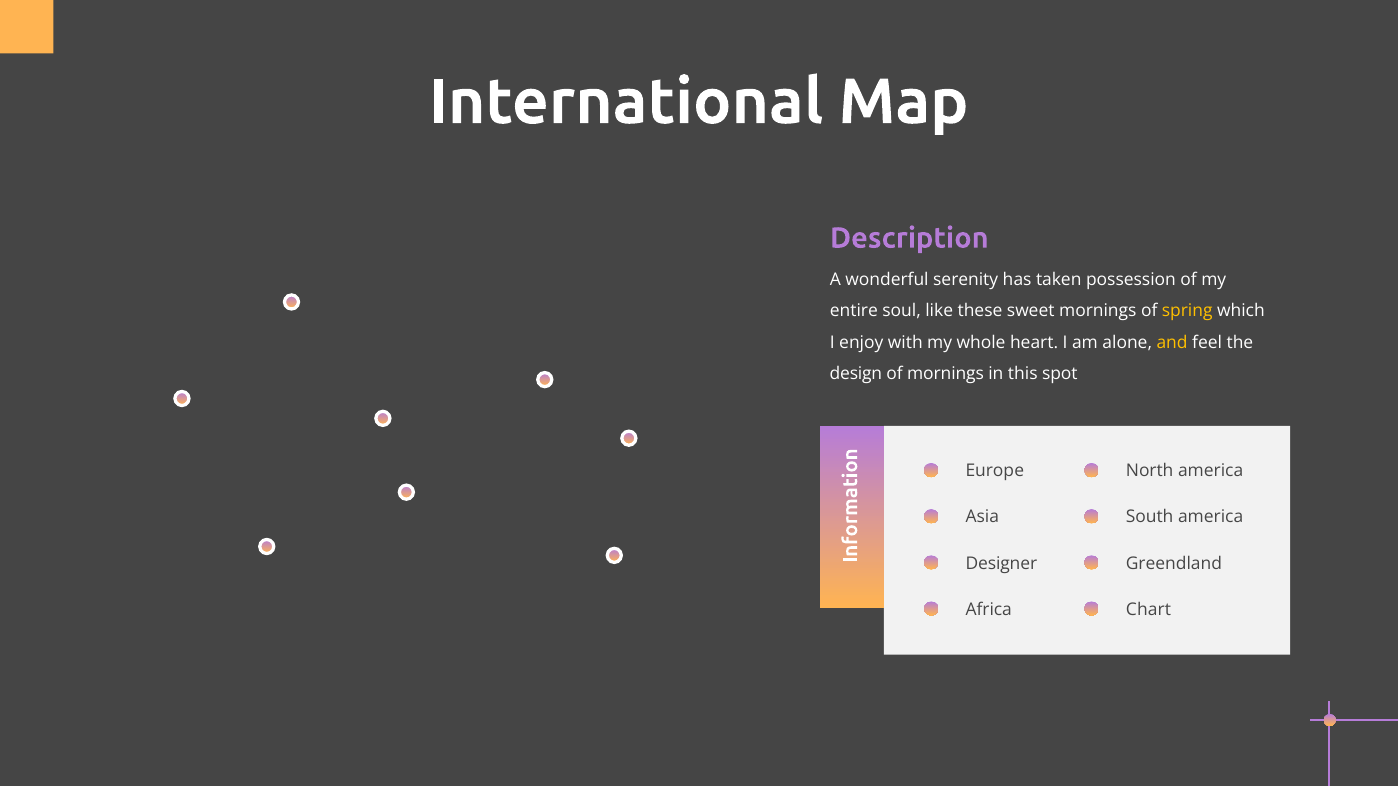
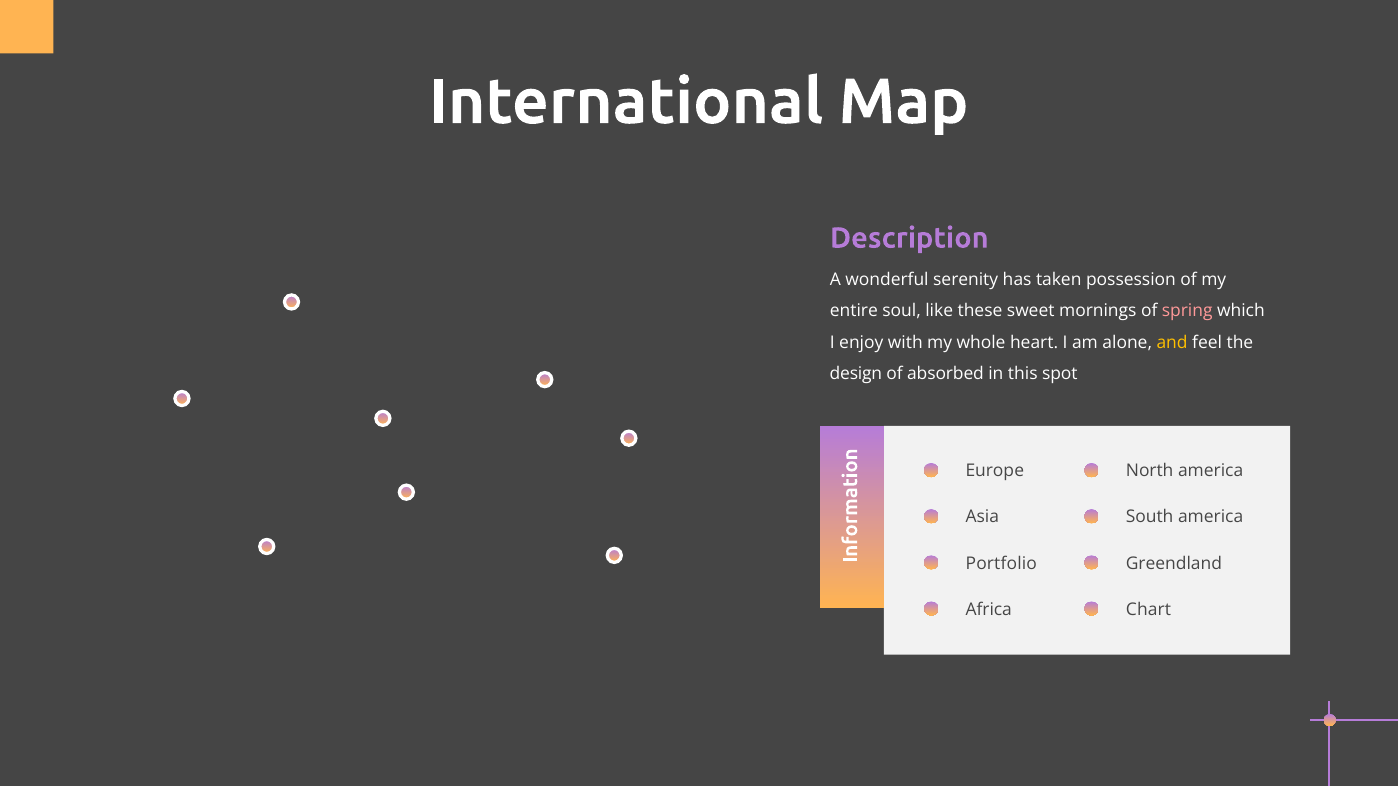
spring colour: yellow -> pink (1187, 311)
of mornings: mornings -> absorbed (946, 374)
Designer: Designer -> Portfolio (1001, 564)
